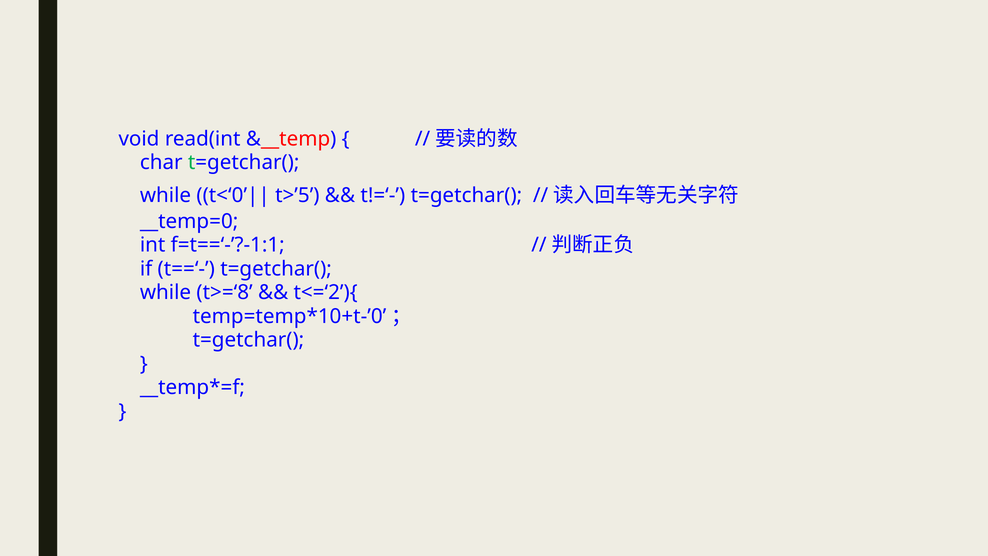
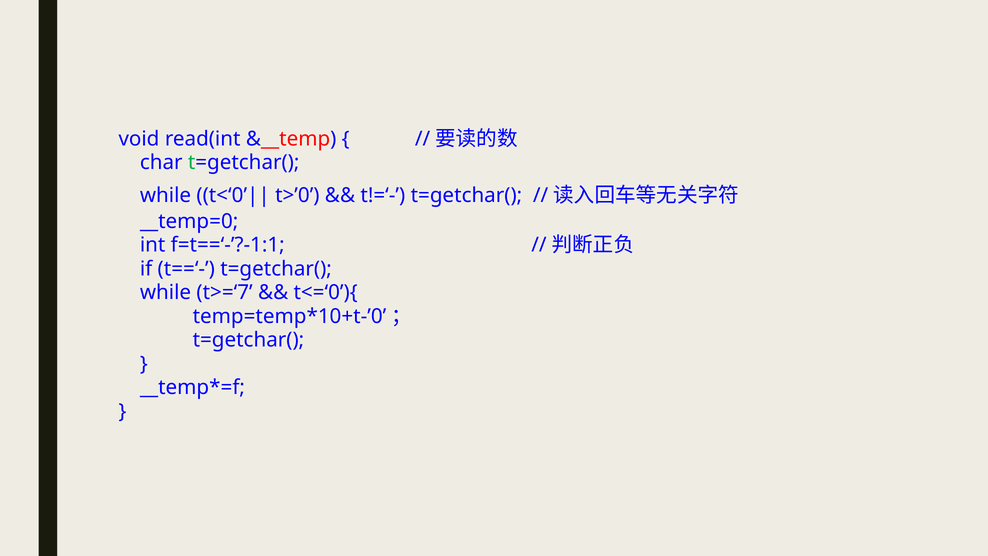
t>’5: t>’5 -> t>’0 (297, 195)
t>=‘8: t>=‘8 -> t>=‘7 (225, 293)
t<=‘2’){: t<=‘2’){ -> t<=‘0’){ (326, 293)
